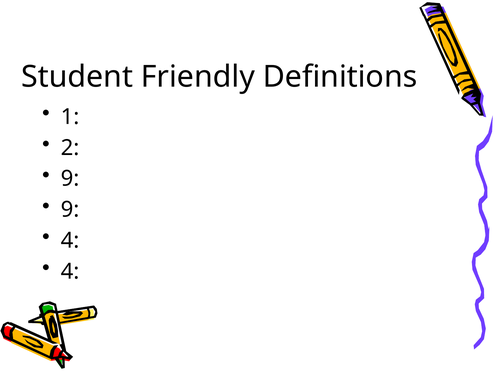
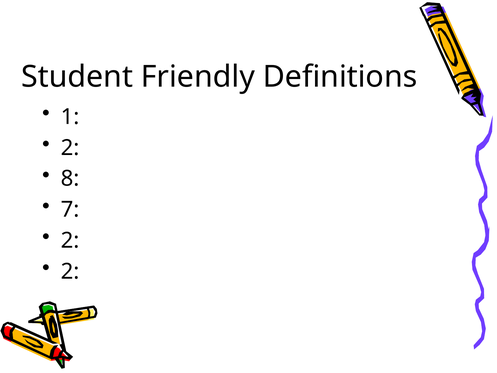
9: 9 -> 8 (70, 179)
9: 9 -> 7 (70, 209)
4: 4 -> 2 (70, 240)
4: 4 -> 2 (70, 271)
